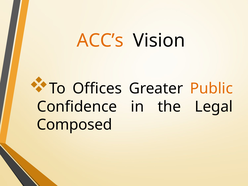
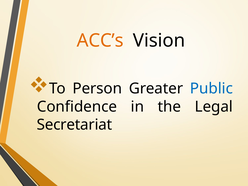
Offices: Offices -> Person (97, 88)
Public colour: orange -> blue (211, 88)
Composed: Composed -> Secretariat (74, 125)
